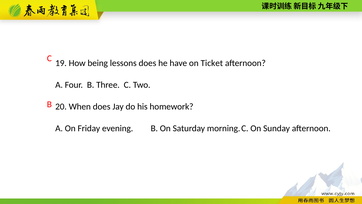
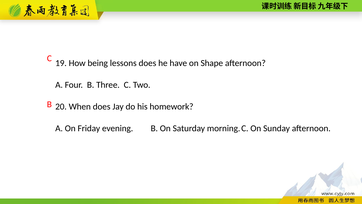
Ticket: Ticket -> Shape (212, 63)
